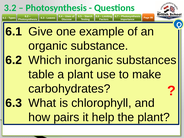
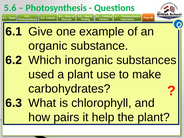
3.2: 3.2 -> 5.6 (10, 8)
table: table -> used (41, 74)
